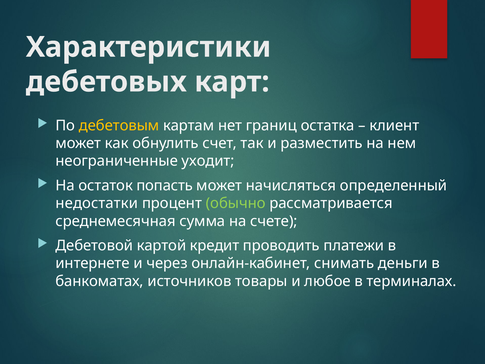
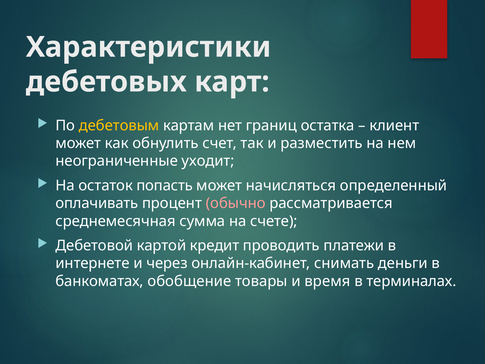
недостатки: недостатки -> оплачивать (97, 203)
обычно colour: light green -> pink (236, 203)
источников: источников -> обобщение (189, 281)
любое: любое -> время (327, 281)
